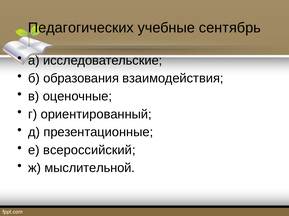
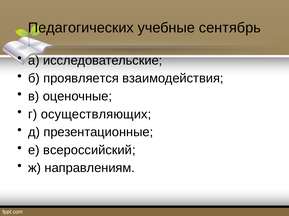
образования: образования -> проявляется (81, 79)
ориентированный: ориентированный -> осуществляющих (96, 115)
мыслительной: мыслительной -> направлениям (90, 169)
